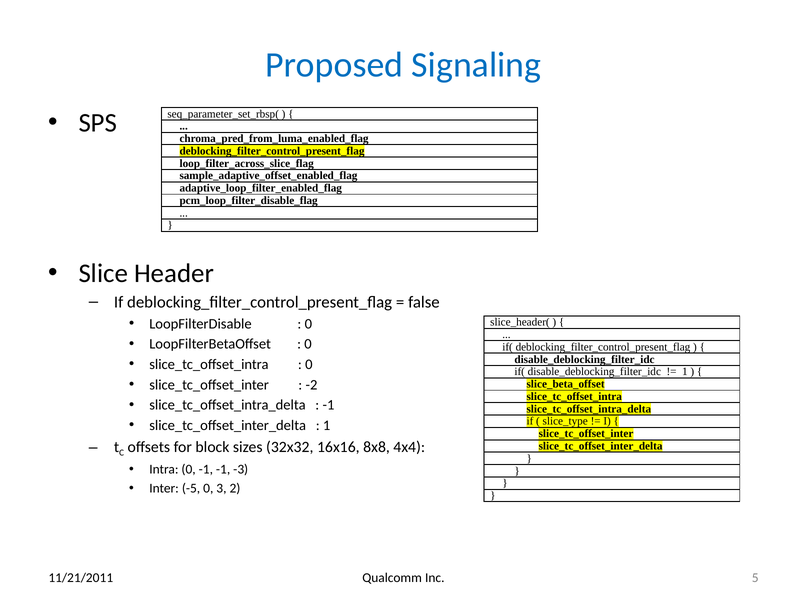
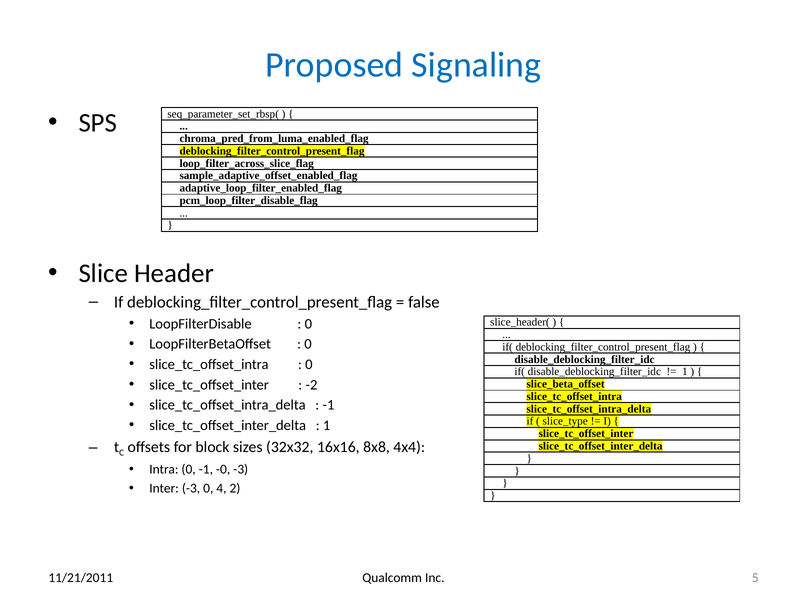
-1 -1: -1 -> -0 (223, 470)
Inter -5: -5 -> -3 (191, 489)
3: 3 -> 4 (221, 489)
